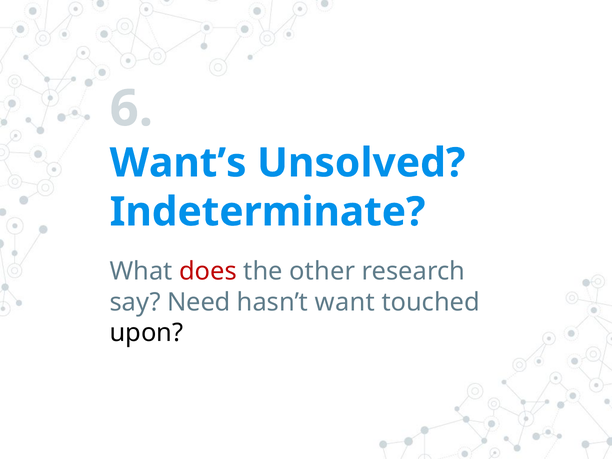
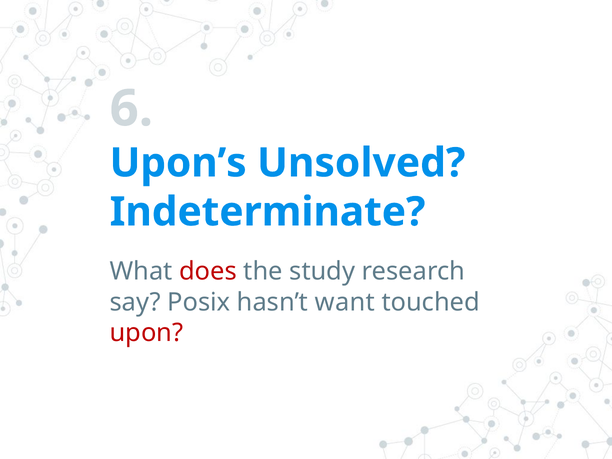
Want’s: Want’s -> Upon’s (178, 163)
other: other -> study (322, 272)
Need: Need -> Posix (199, 302)
upon colour: black -> red (146, 333)
